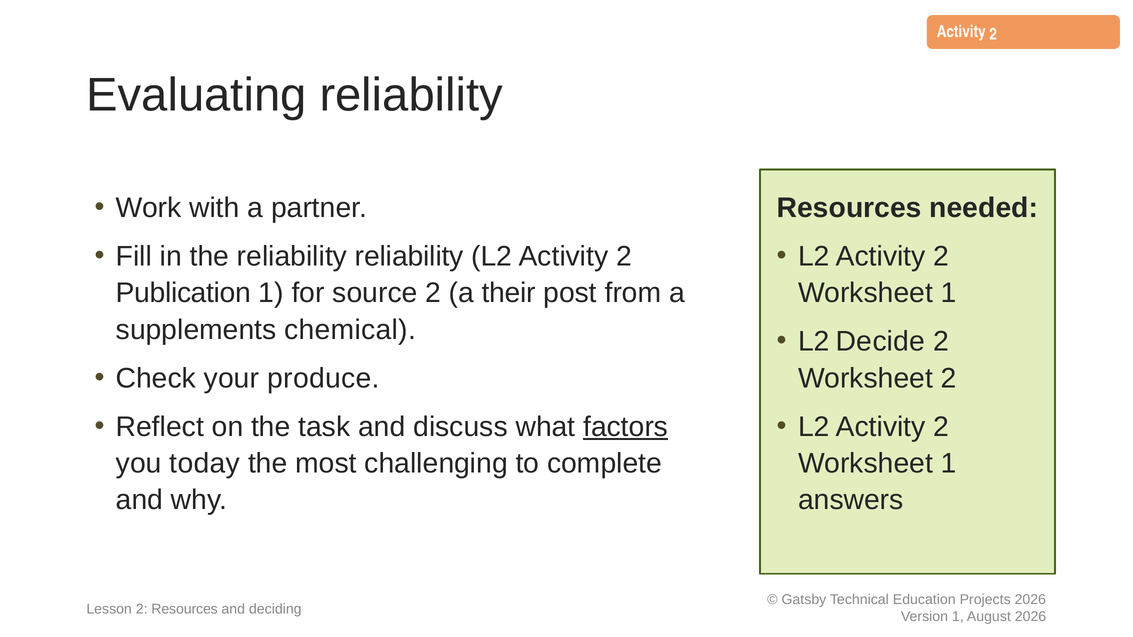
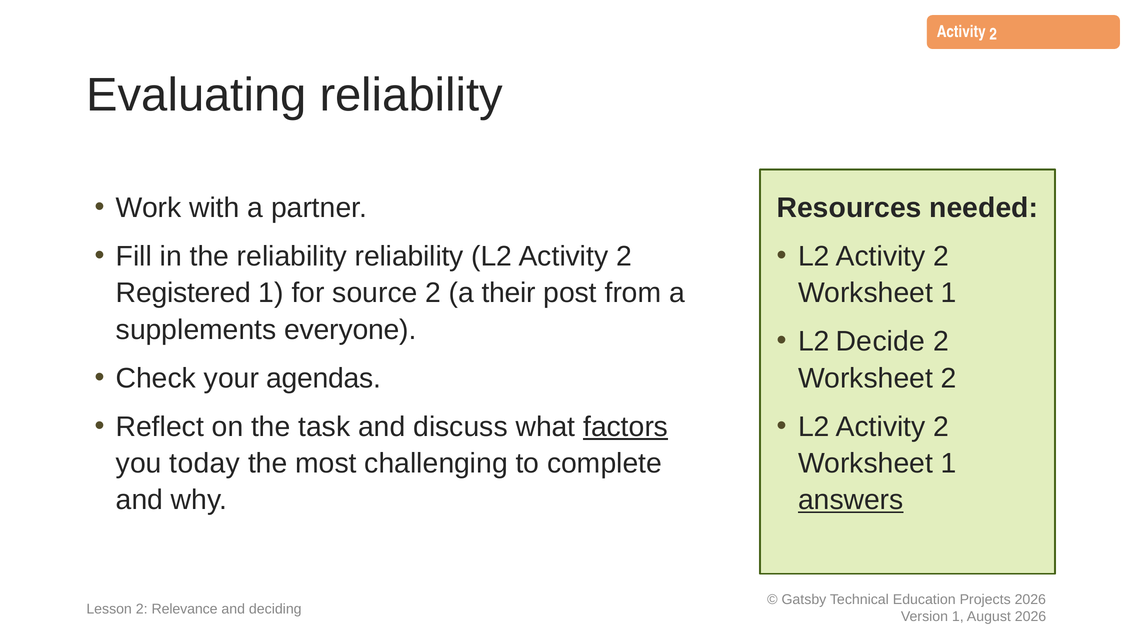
Publication: Publication -> Registered (183, 293)
chemical: chemical -> everyone (350, 330)
produce: produce -> agendas (324, 378)
answers underline: none -> present (851, 500)
2 Resources: Resources -> Relevance (185, 609)
